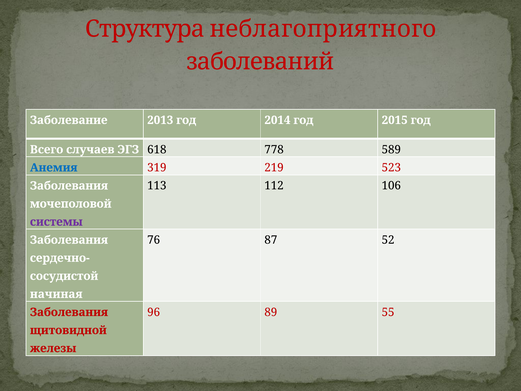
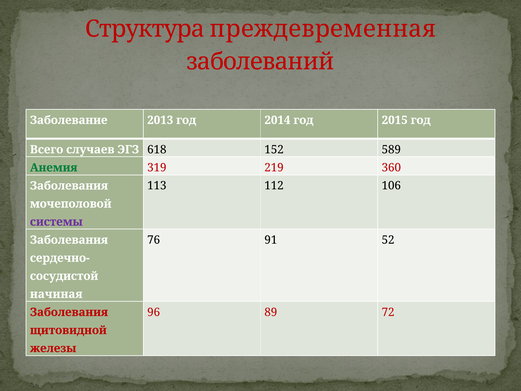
неблагоприятного: неблагоприятного -> преждевременная (323, 29)
778: 778 -> 152 (274, 149)
Анемия colour: blue -> green (54, 168)
523: 523 -> 360 (391, 168)
87: 87 -> 91 (271, 240)
55: 55 -> 72 (388, 312)
